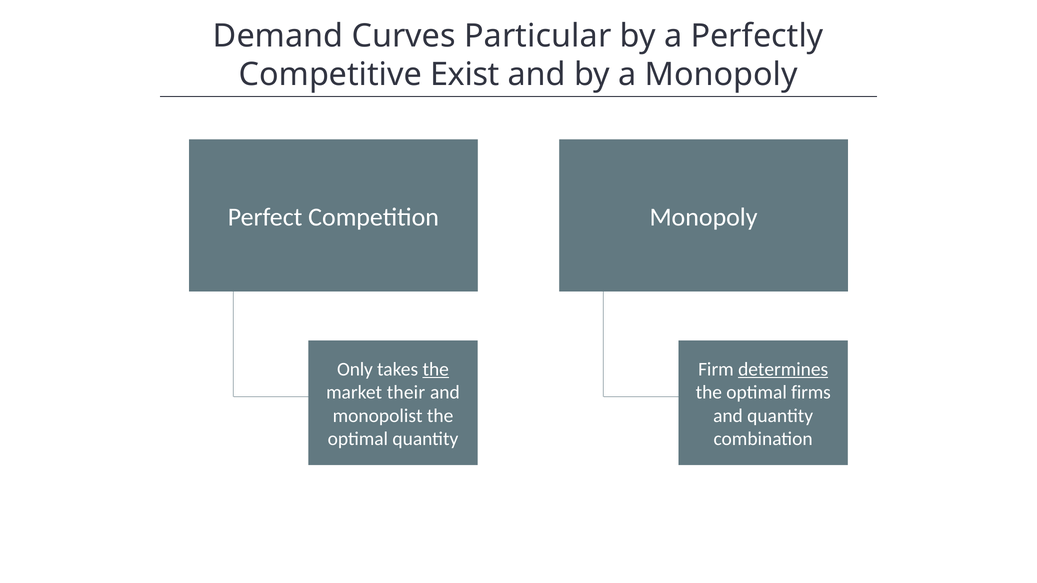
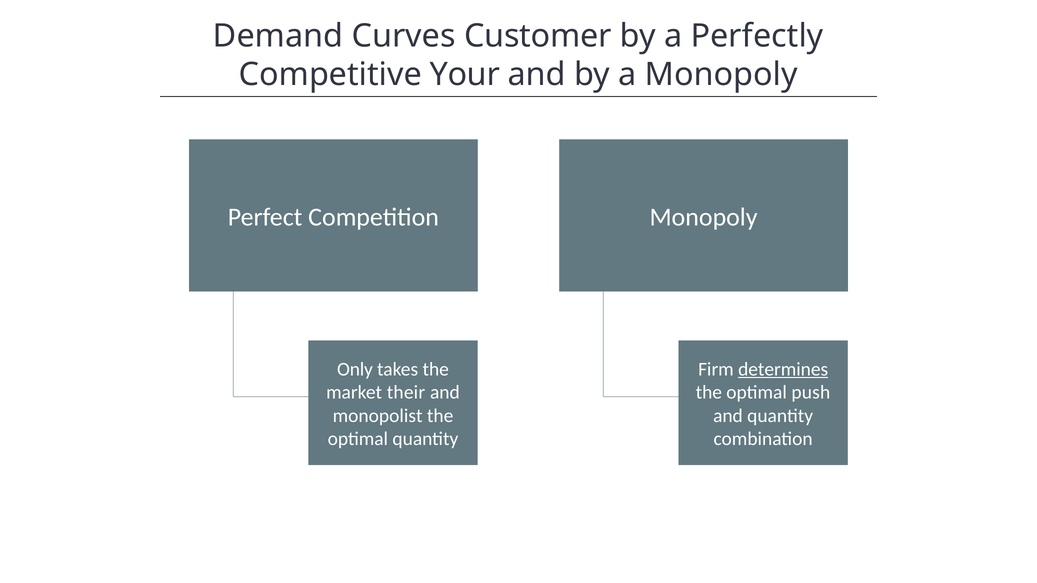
Particular: Particular -> Customer (538, 36)
Exist: Exist -> Your (465, 75)
the underline: present -> none (436, 369)
firms: firms -> push (811, 393)
